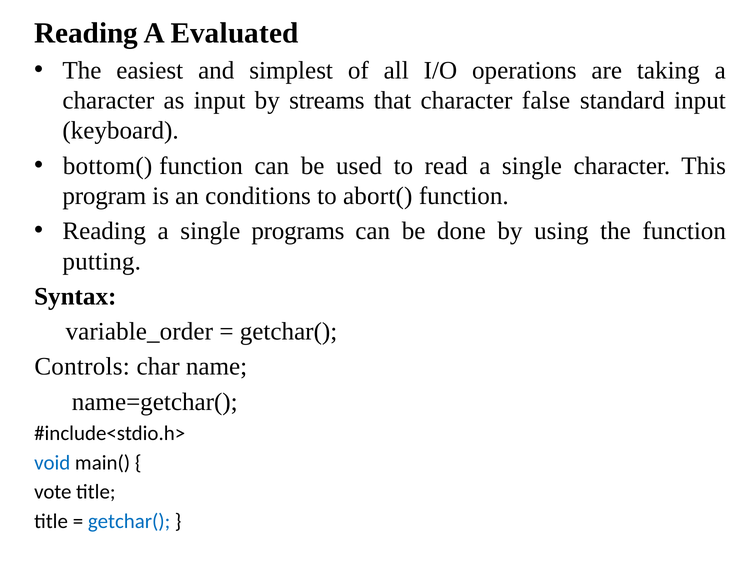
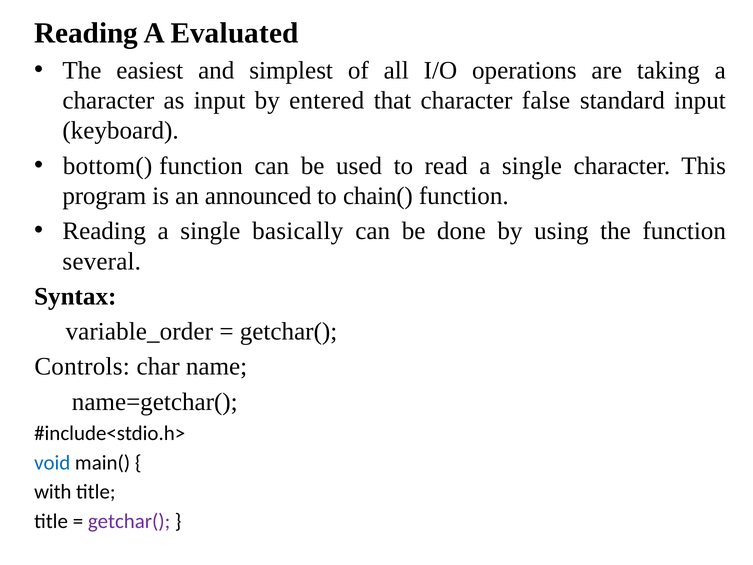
streams: streams -> entered (327, 100)
conditions: conditions -> announced (258, 196)
abort(: abort( -> chain( (378, 196)
programs: programs -> basically (298, 231)
putting: putting -> several (102, 261)
vote: vote -> with (53, 492)
getchar( colour: blue -> purple (129, 521)
